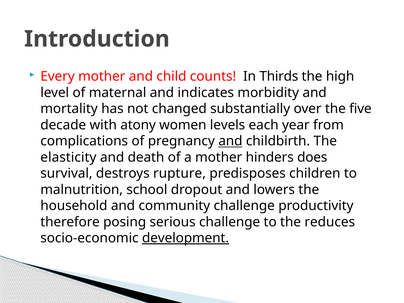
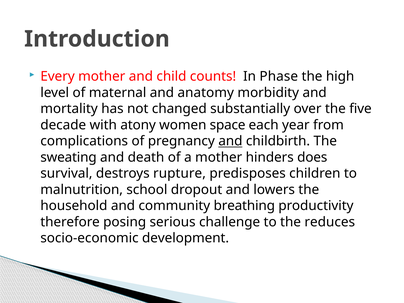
Thirds: Thirds -> Phase (279, 76)
indicates: indicates -> anatomy (206, 93)
levels: levels -> space (228, 125)
elasticity: elasticity -> sweating (69, 157)
community challenge: challenge -> breathing (244, 206)
development underline: present -> none (186, 238)
